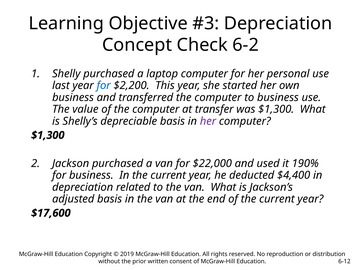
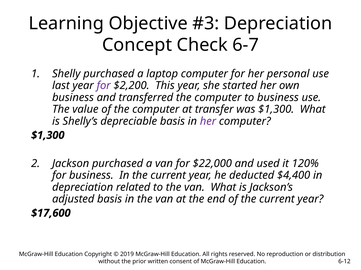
6-2: 6-2 -> 6-7 (246, 45)
for colour: blue -> purple (104, 86)
190%: 190% -> 120% (305, 164)
